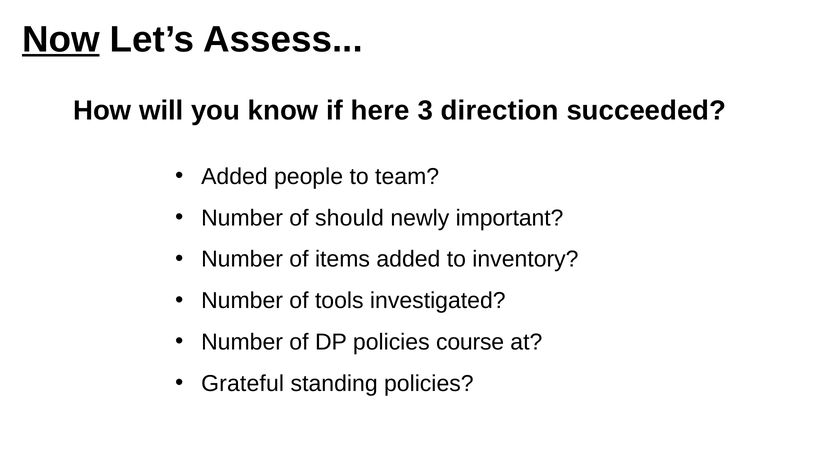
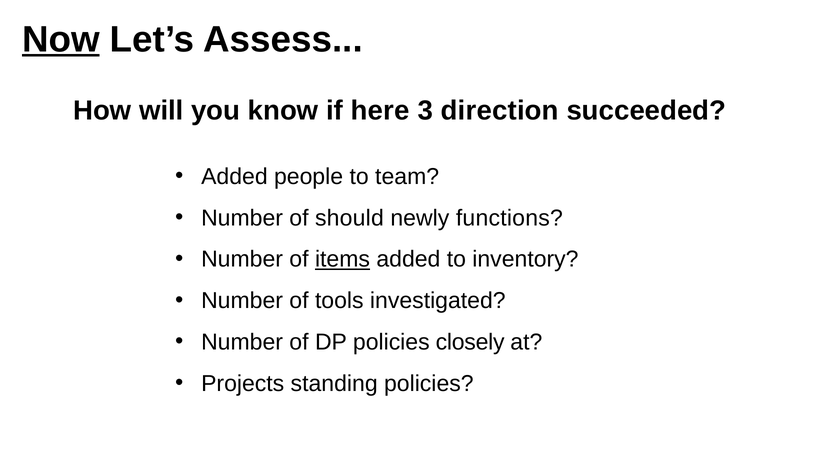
important: important -> functions (509, 218)
items underline: none -> present (342, 259)
course: course -> closely (470, 342)
Grateful: Grateful -> Projects (243, 383)
